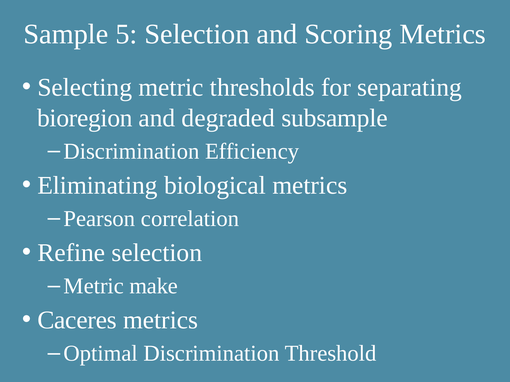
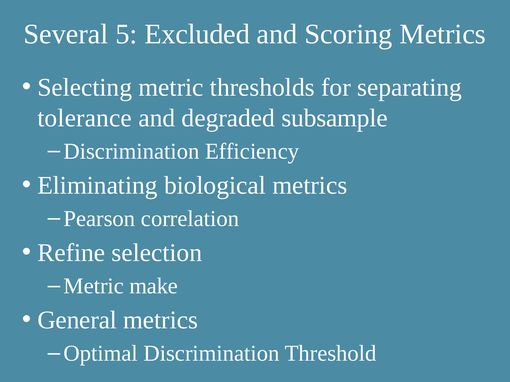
Sample: Sample -> Several (66, 34)
5 Selection: Selection -> Excluded (197, 34)
bioregion: bioregion -> tolerance (85, 118)
Caceres: Caceres -> General (77, 321)
